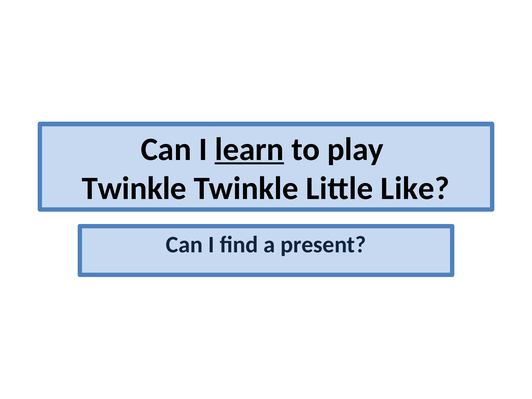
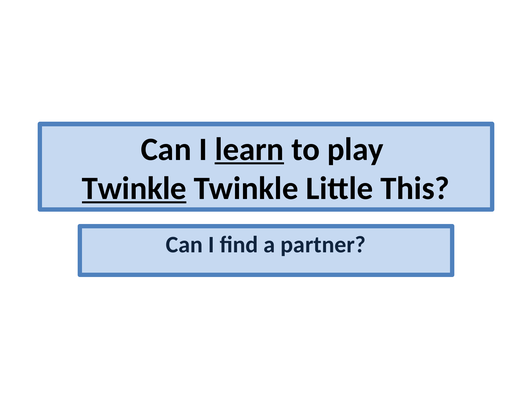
Twinkle underline: none -> present (134, 188)
Like: Like -> This (415, 188)
present: present -> partner (323, 245)
